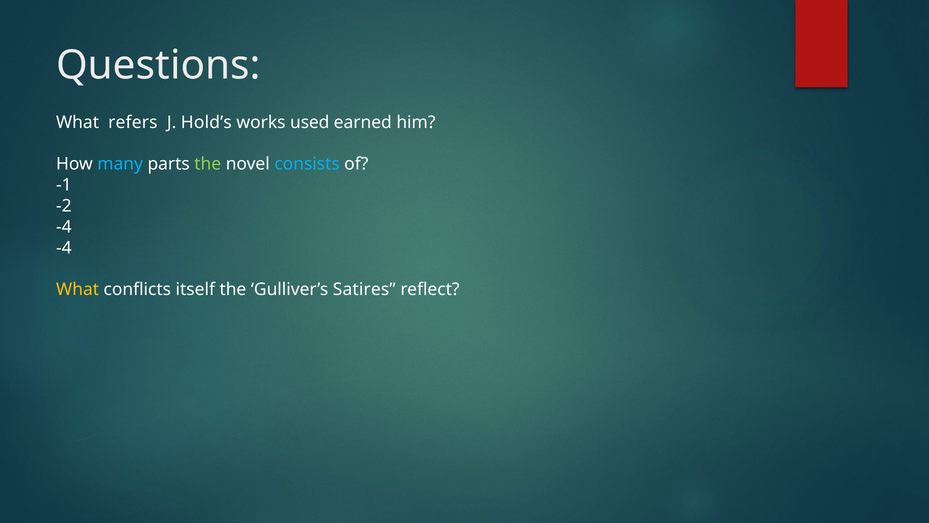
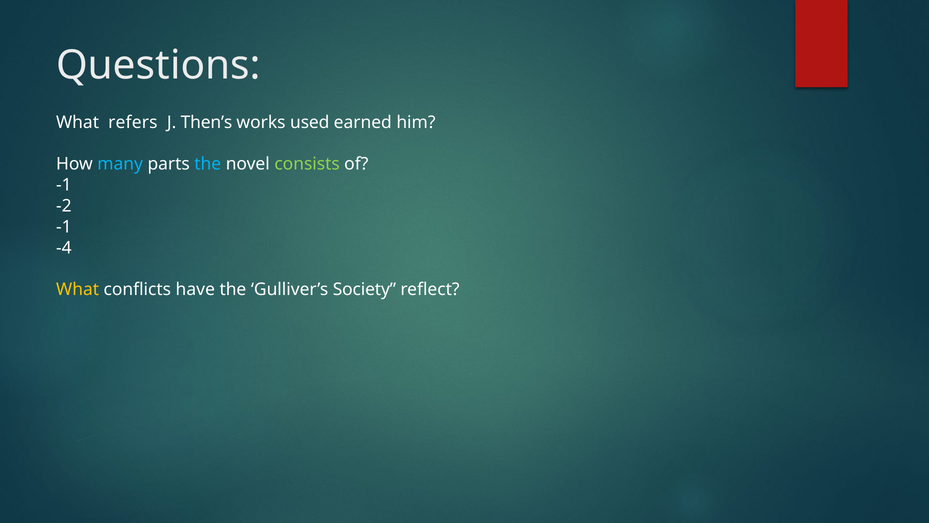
Hold’s: Hold’s -> Then’s (206, 122)
the colour: light green -> light blue (208, 164)
consists colour: light blue -> light green (307, 164)
-4: -4 -> -1 (64, 227)
itself: itself -> have (195, 289)
Satires: Satires -> Society (364, 289)
